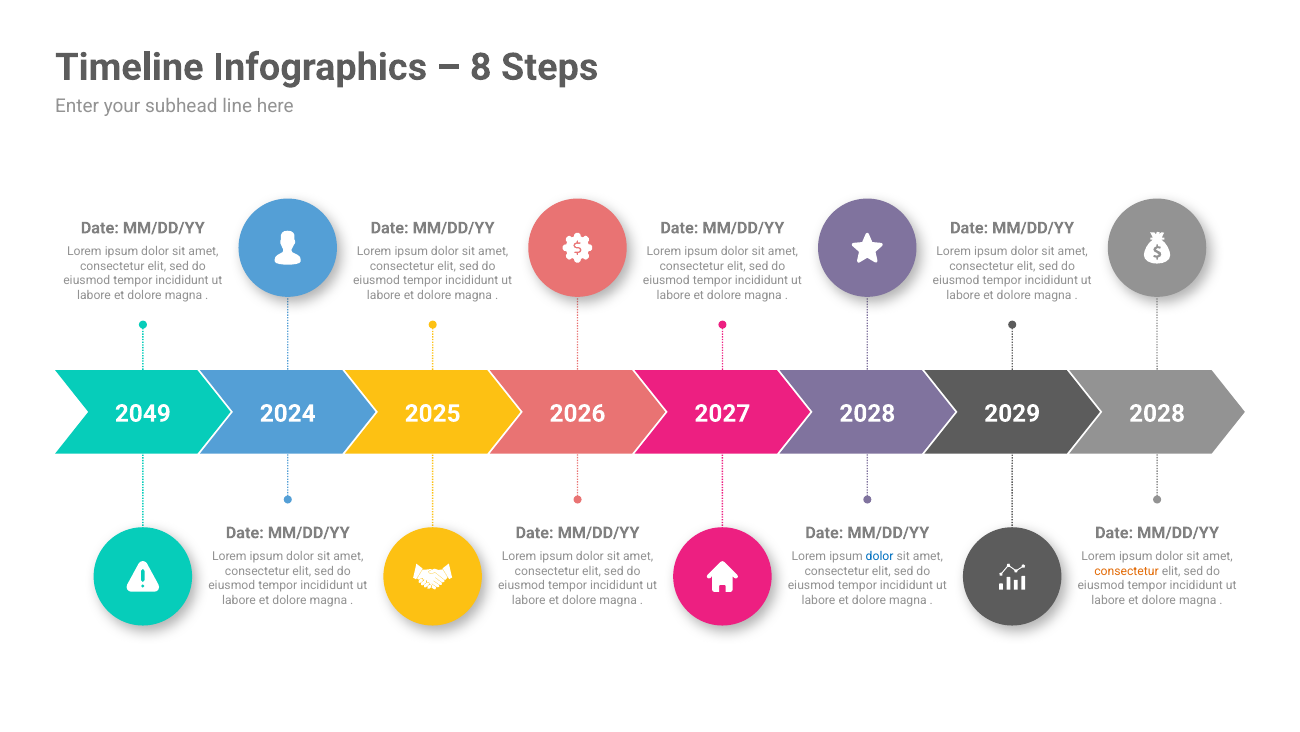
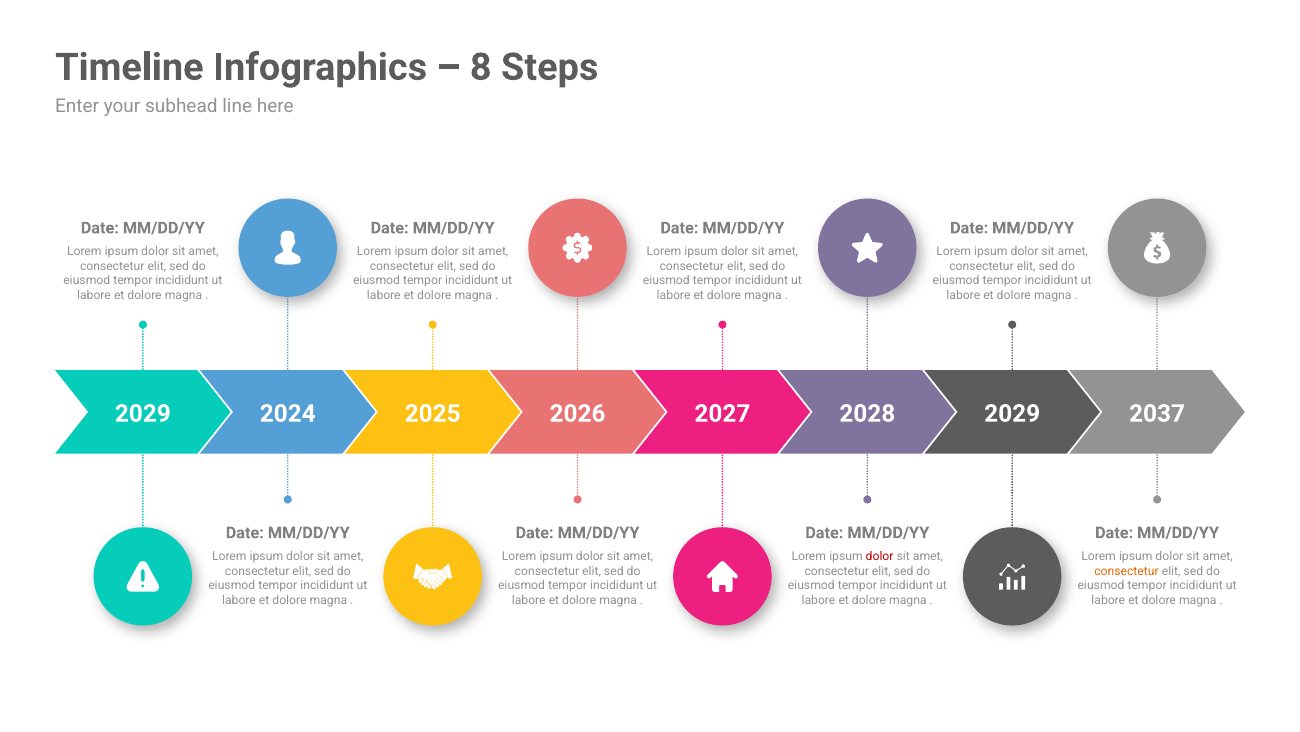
2049: 2049 -> 2029 (143, 413)
2029 2028: 2028 -> 2037 (1157, 413)
dolor colour: blue -> red (880, 556)
